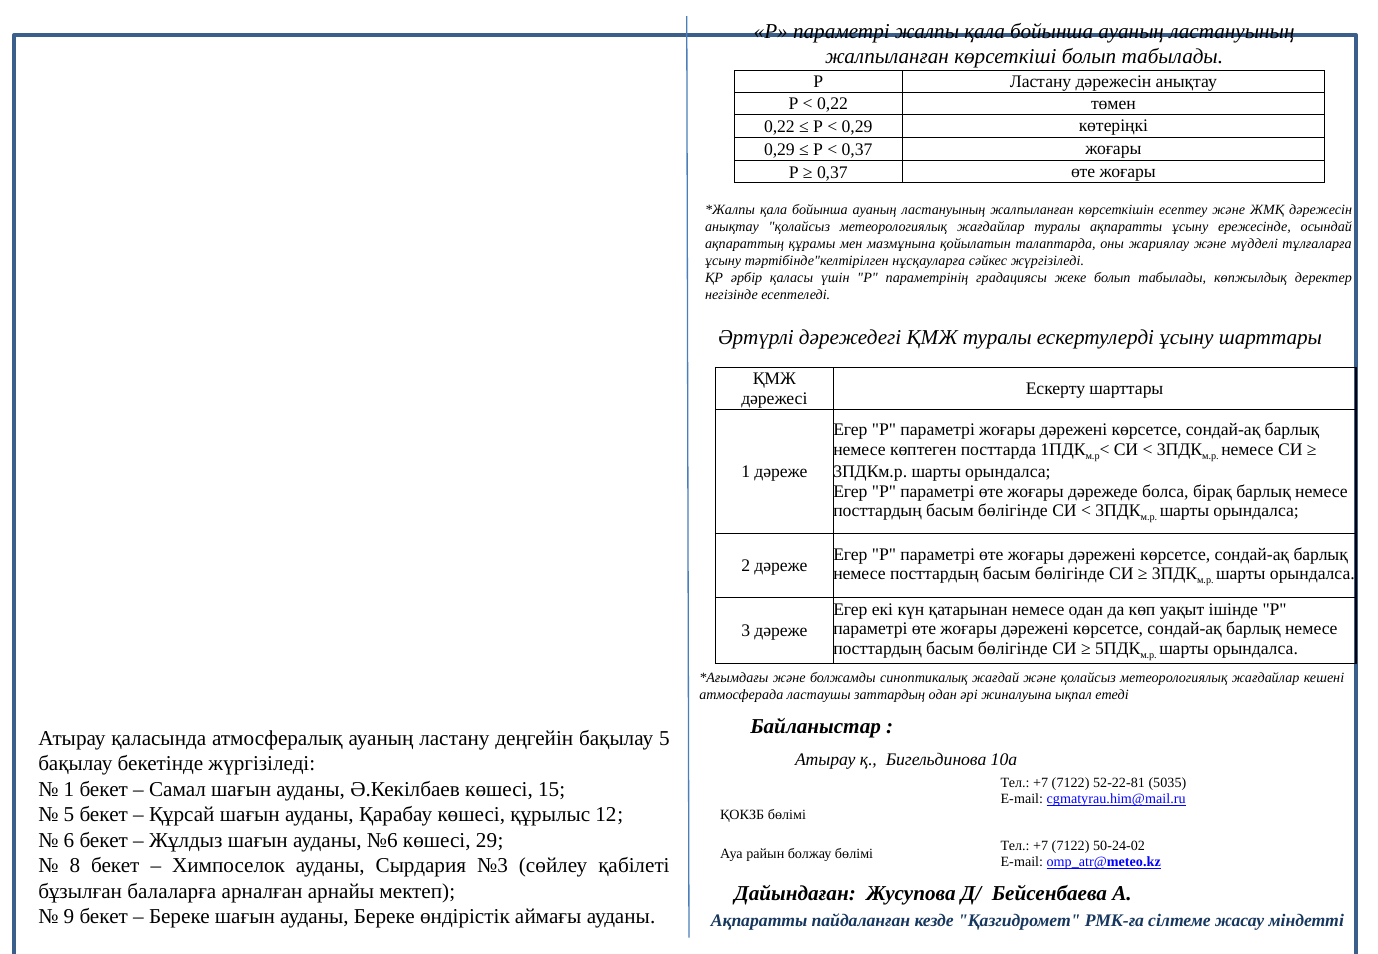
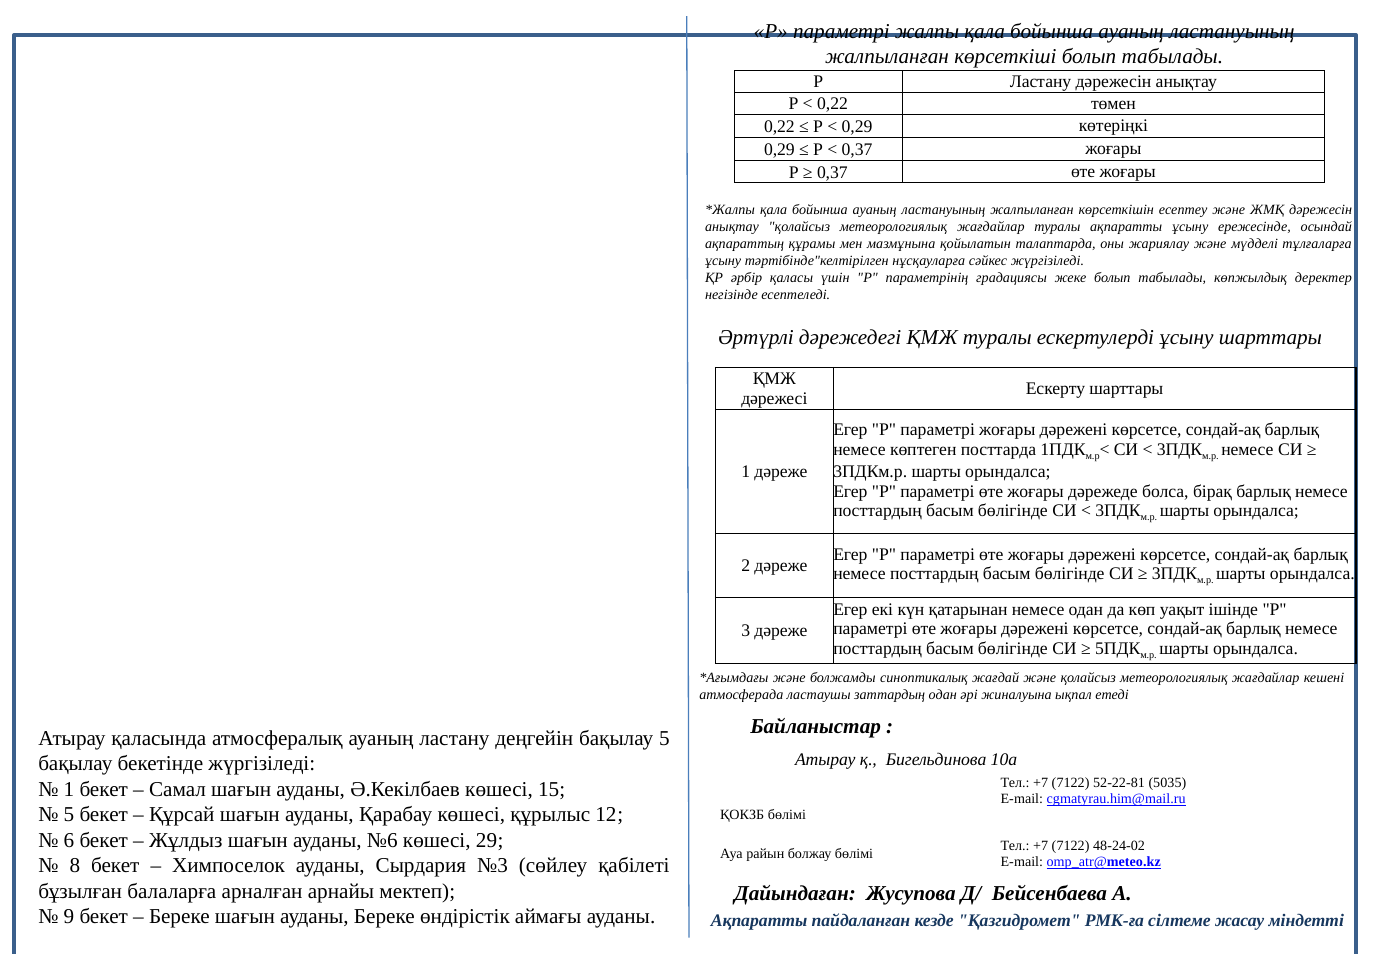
50-24-02: 50-24-02 -> 48-24-02 (1119, 846)
